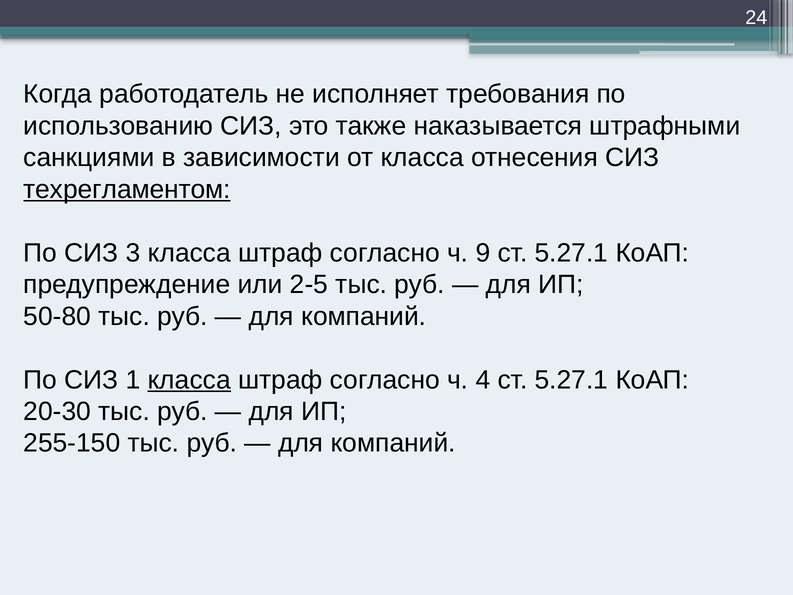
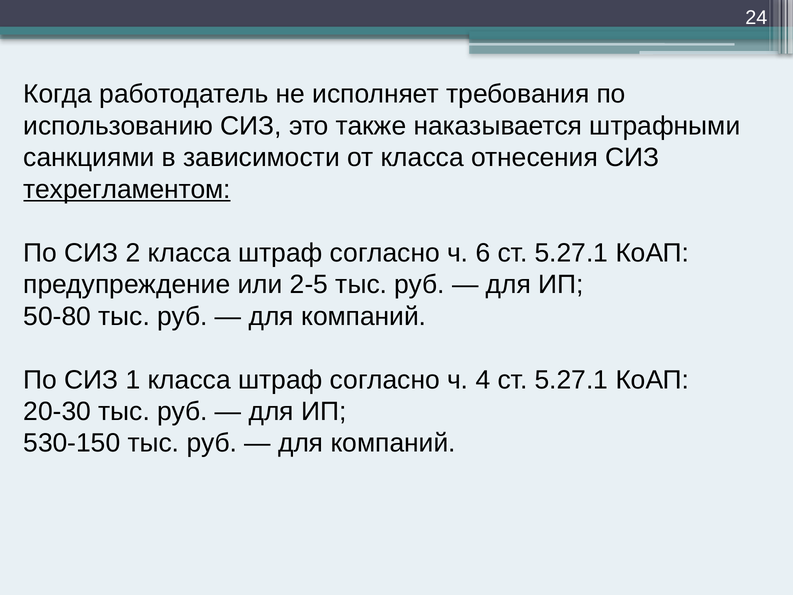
3: 3 -> 2 (133, 253)
9: 9 -> 6 (483, 253)
класса underline: present -> none (189, 380)
255-150: 255-150 -> 530-150 (72, 443)
